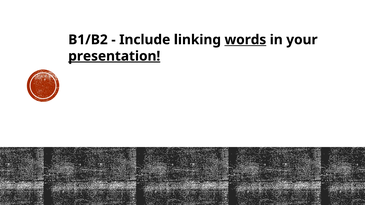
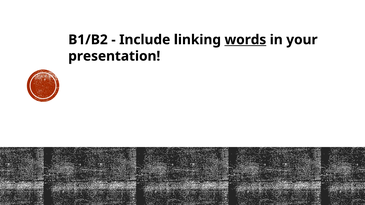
presentation underline: present -> none (114, 56)
